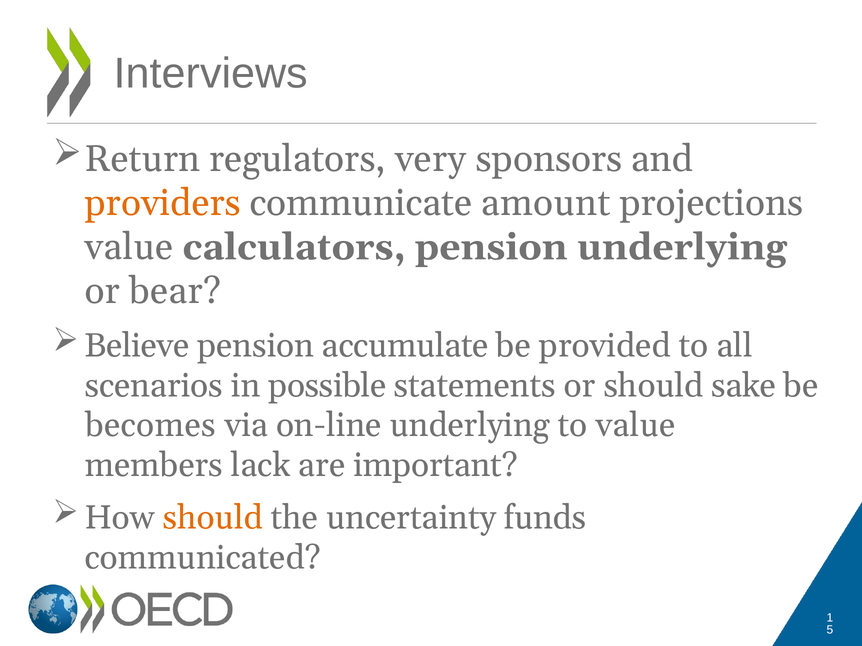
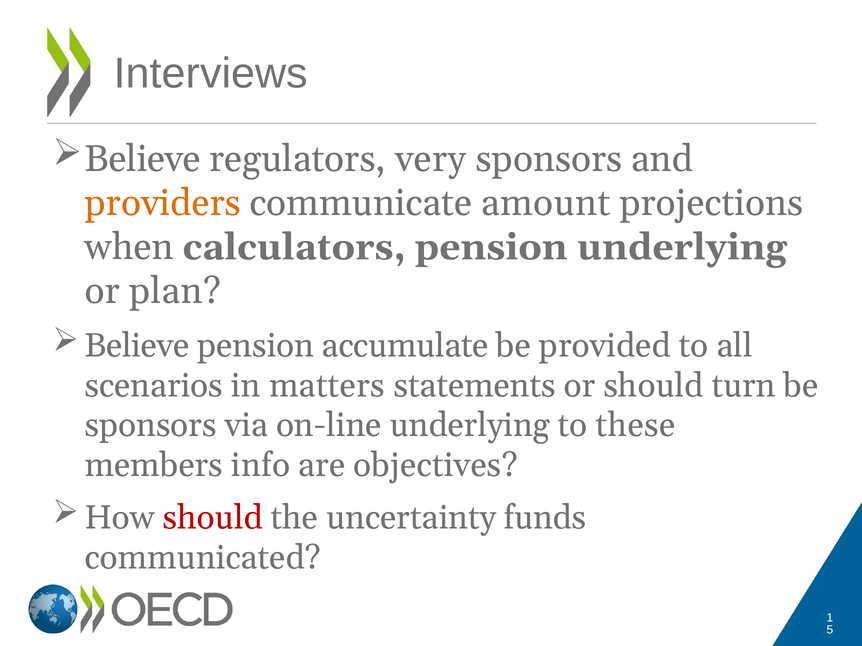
Return: Return -> Believe (143, 159)
value: value -> when (129, 247)
bear: bear -> plan (175, 291)
possible: possible -> matters (327, 386)
sake: sake -> turn (744, 386)
becomes: becomes -> sponsors (151, 426)
to value: value -> these (636, 426)
lack: lack -> info (261, 466)
important: important -> objectives (435, 466)
should colour: orange -> red (213, 518)
